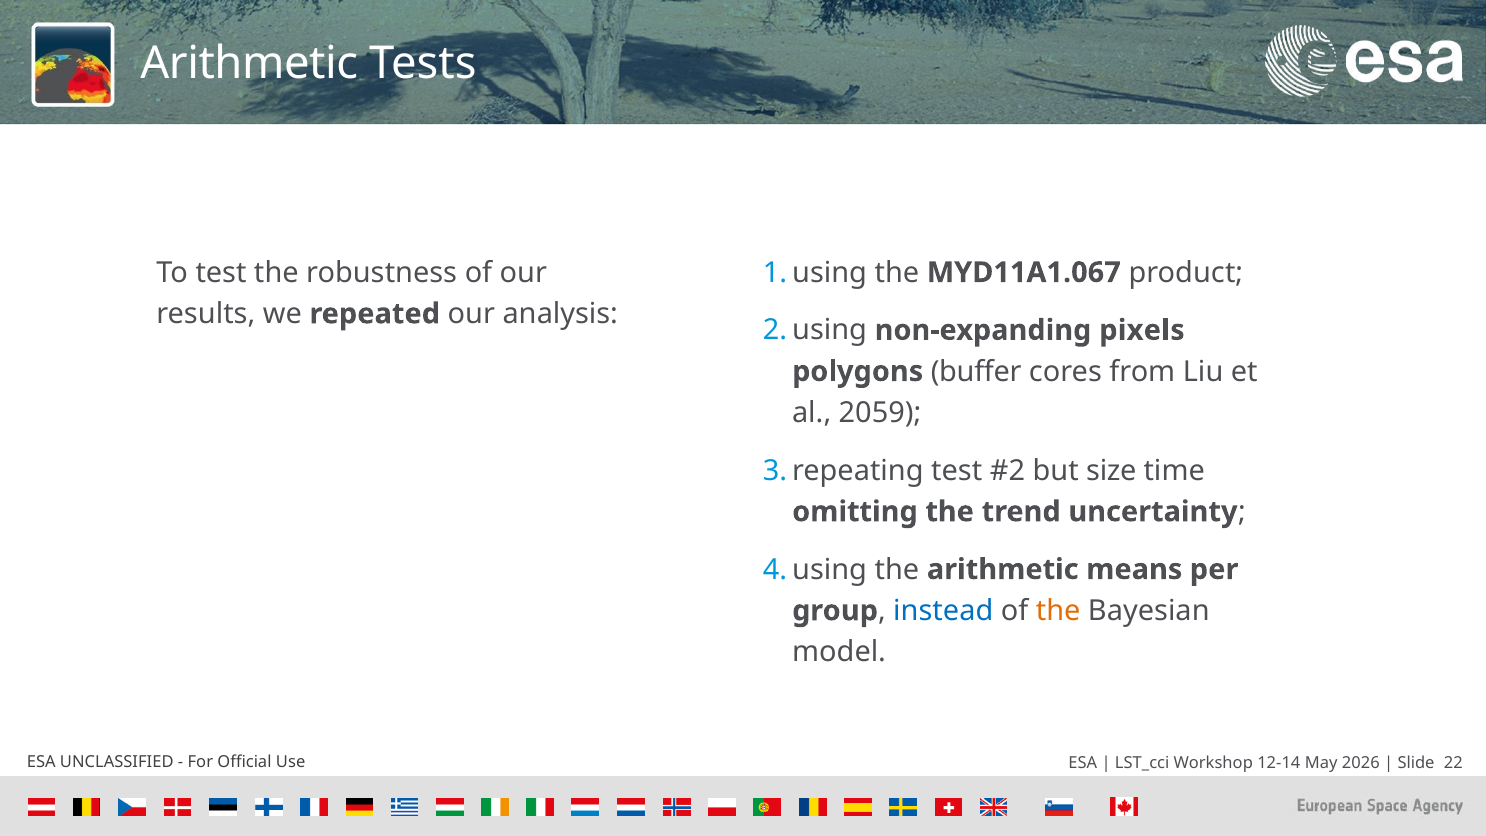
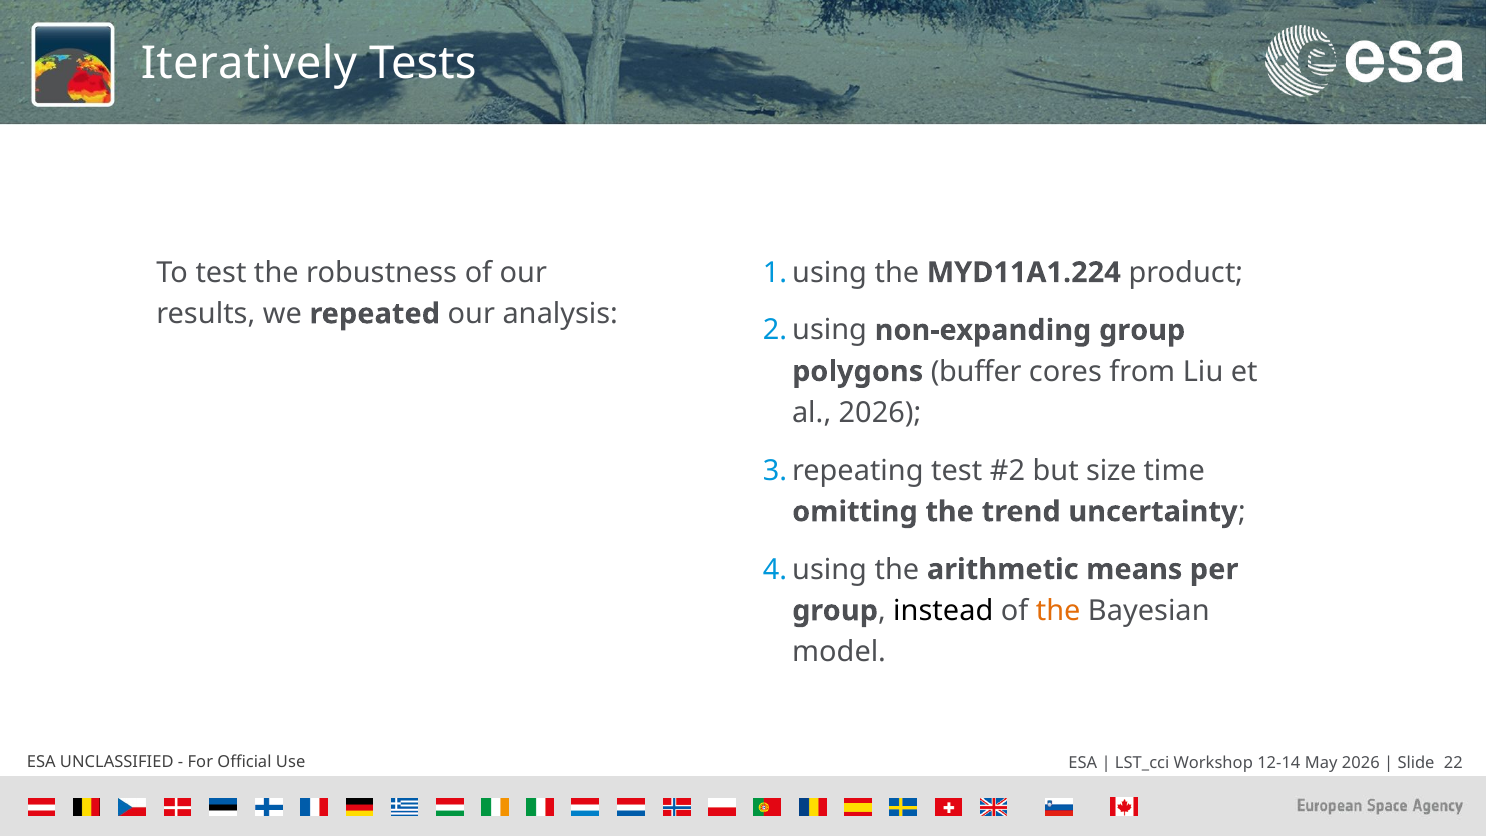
Arithmetic: Arithmetic -> Iteratively (249, 64)
MYD11A1.067: MYD11A1.067 -> MYD11A1.224 (1024, 272)
non-expanding pixels: pixels -> group (1142, 330)
al 2059: 2059 -> 2026 (880, 413)
instead colour: blue -> black (943, 611)
